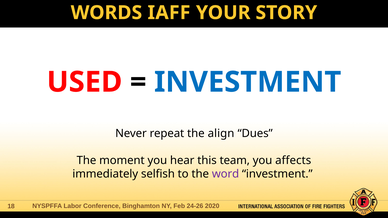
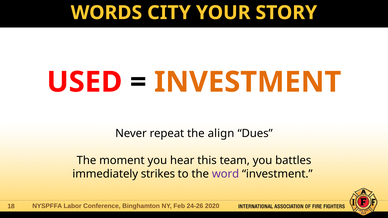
IAFF: IAFF -> CITY (169, 13)
INVESTMENT colour: blue -> orange (248, 82)
affects: affects -> battles (293, 161)
selfish: selfish -> strikes (158, 174)
